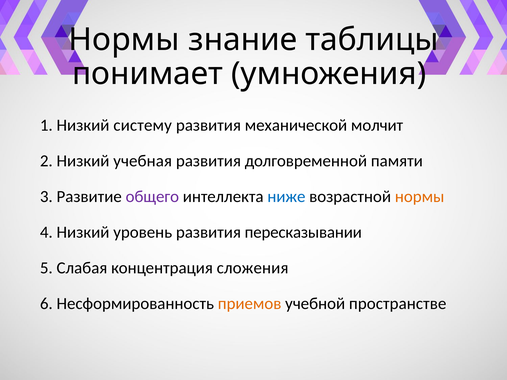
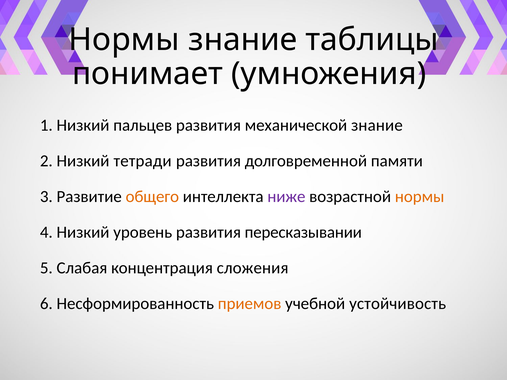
систему: систему -> пальцев (143, 125)
механической молчит: молчит -> знание (377, 125)
учебная: учебная -> тетради (143, 161)
общего colour: purple -> orange (152, 197)
ниже colour: blue -> purple (286, 197)
пространстве: пространстве -> устойчивость (398, 304)
